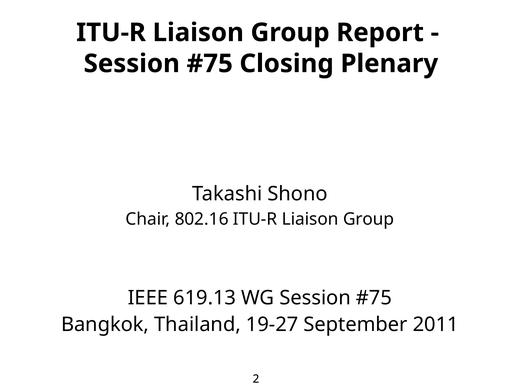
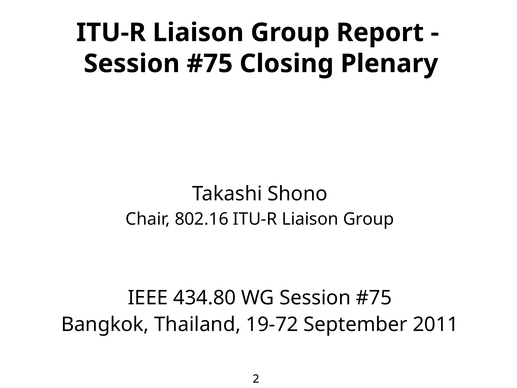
619.13: 619.13 -> 434.80 (205, 298)
19-27: 19-27 -> 19-72 (272, 324)
